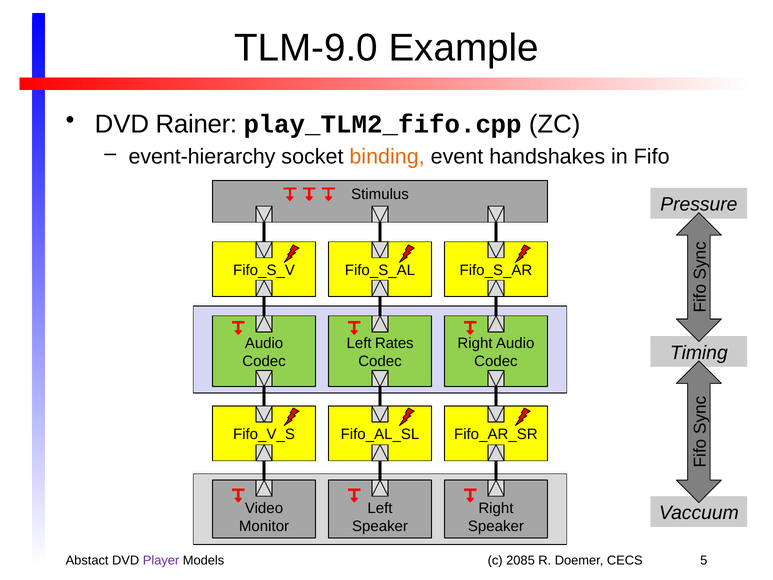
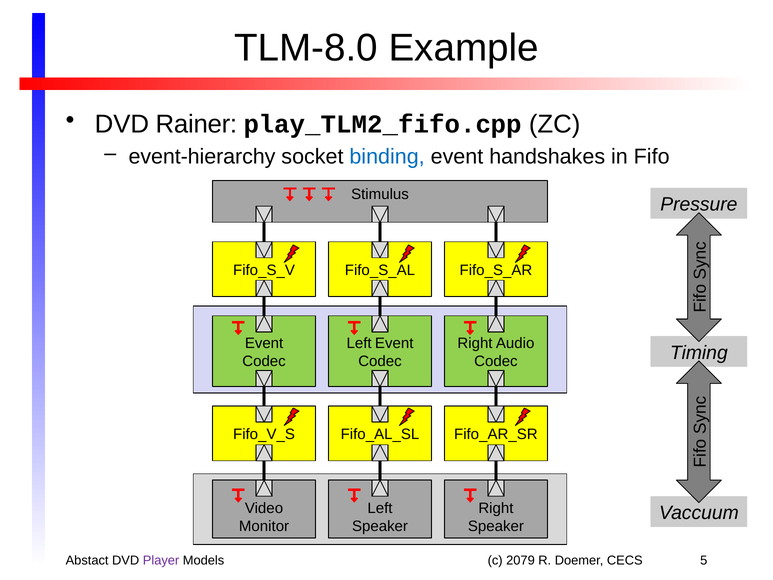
TLM-9.0: TLM-9.0 -> TLM-8.0 (306, 48)
binding colour: orange -> blue (387, 157)
Audio: Audio -> Event (264, 343)
Left Rates: Rates -> Event (394, 343)
2085: 2085 -> 2079 (520, 560)
